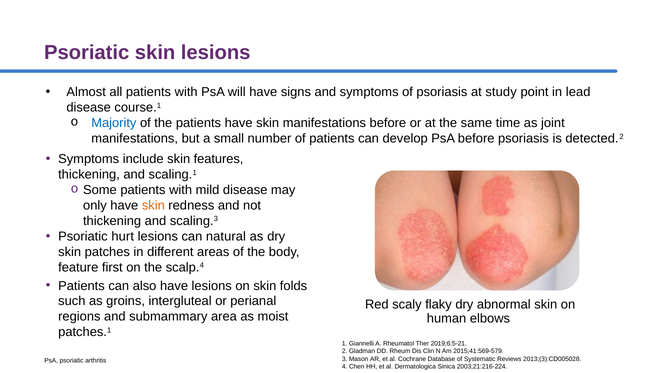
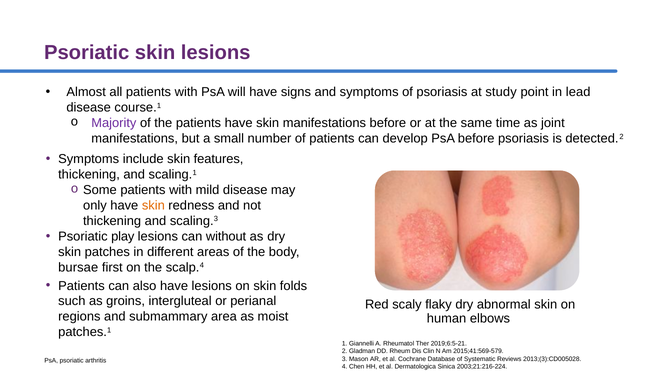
Majority colour: blue -> purple (114, 123)
hurt: hurt -> play (123, 237)
natural: natural -> without (226, 237)
feature: feature -> bursae (78, 267)
